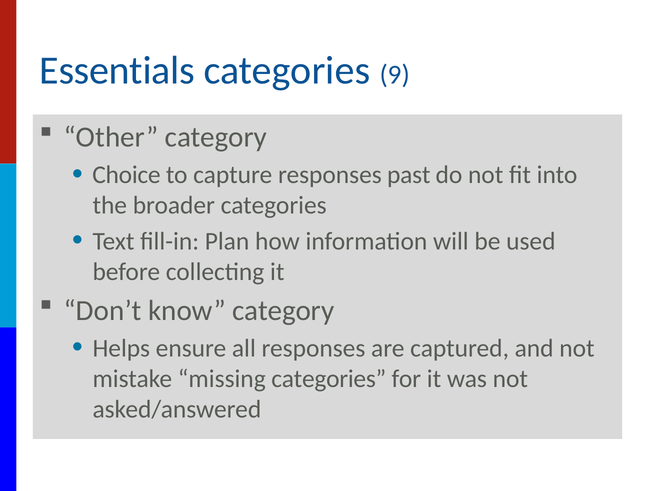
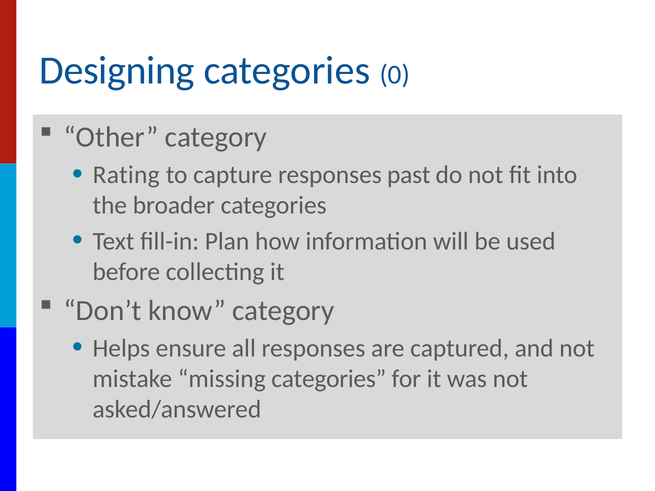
Essentials: Essentials -> Designing (117, 70)
9: 9 -> 0 (395, 75)
Choice: Choice -> Rating (126, 175)
